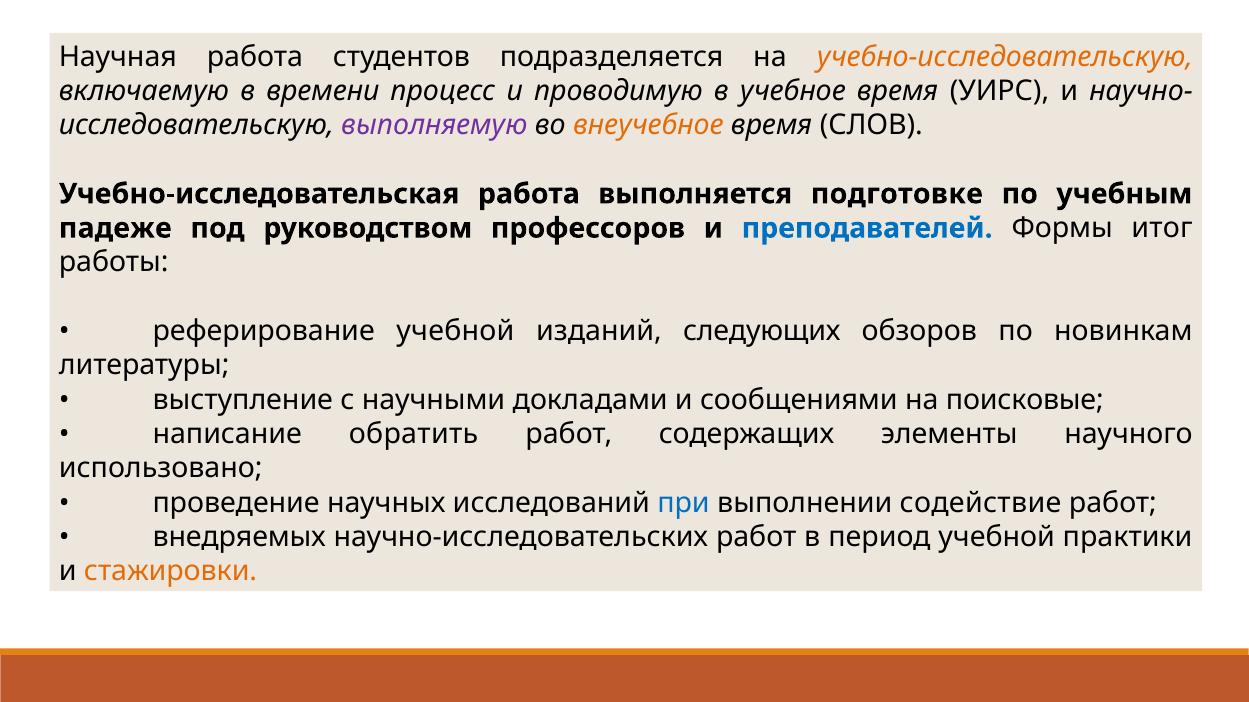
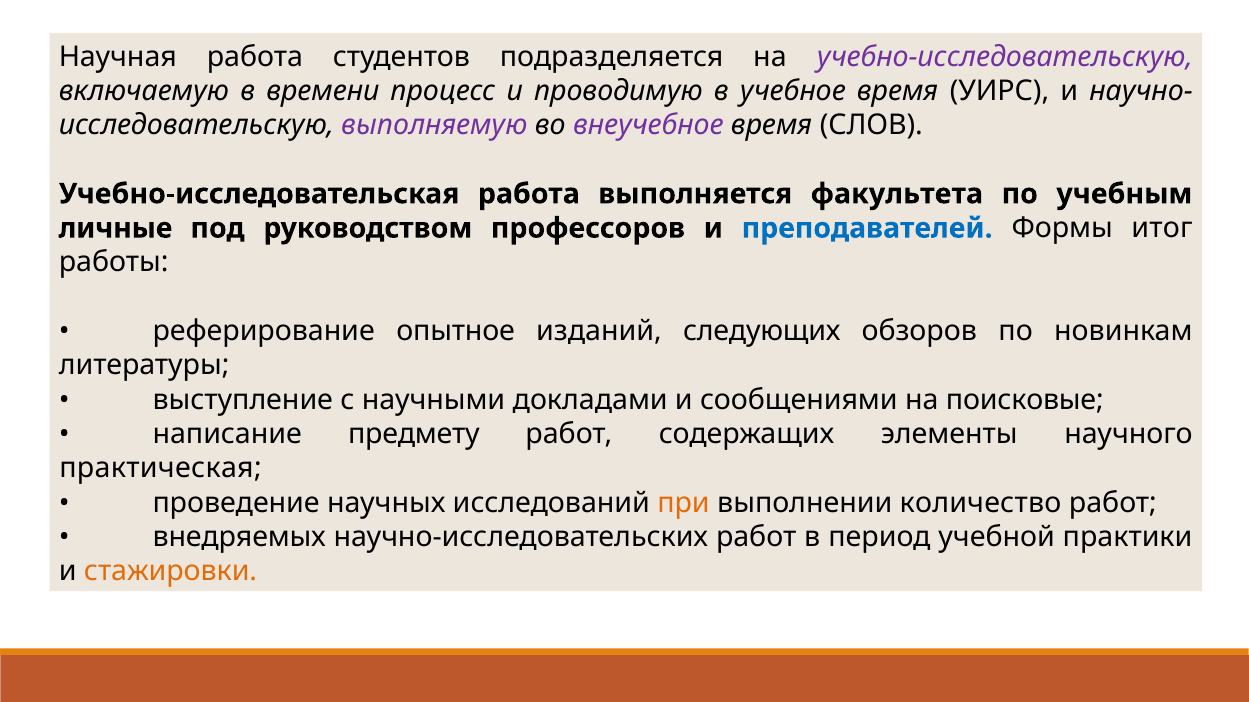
учебно-исследовательскую colour: orange -> purple (1005, 57)
внеучебное colour: orange -> purple (648, 125)
подготовке: подготовке -> факультета (897, 194)
падеже: падеже -> личные (116, 228)
реферирование учебной: учебной -> опытное (456, 331)
обратить: обратить -> предмету (414, 434)
использовано: использовано -> практическая (160, 469)
при colour: blue -> orange (684, 503)
содействие: содействие -> количество (981, 503)
